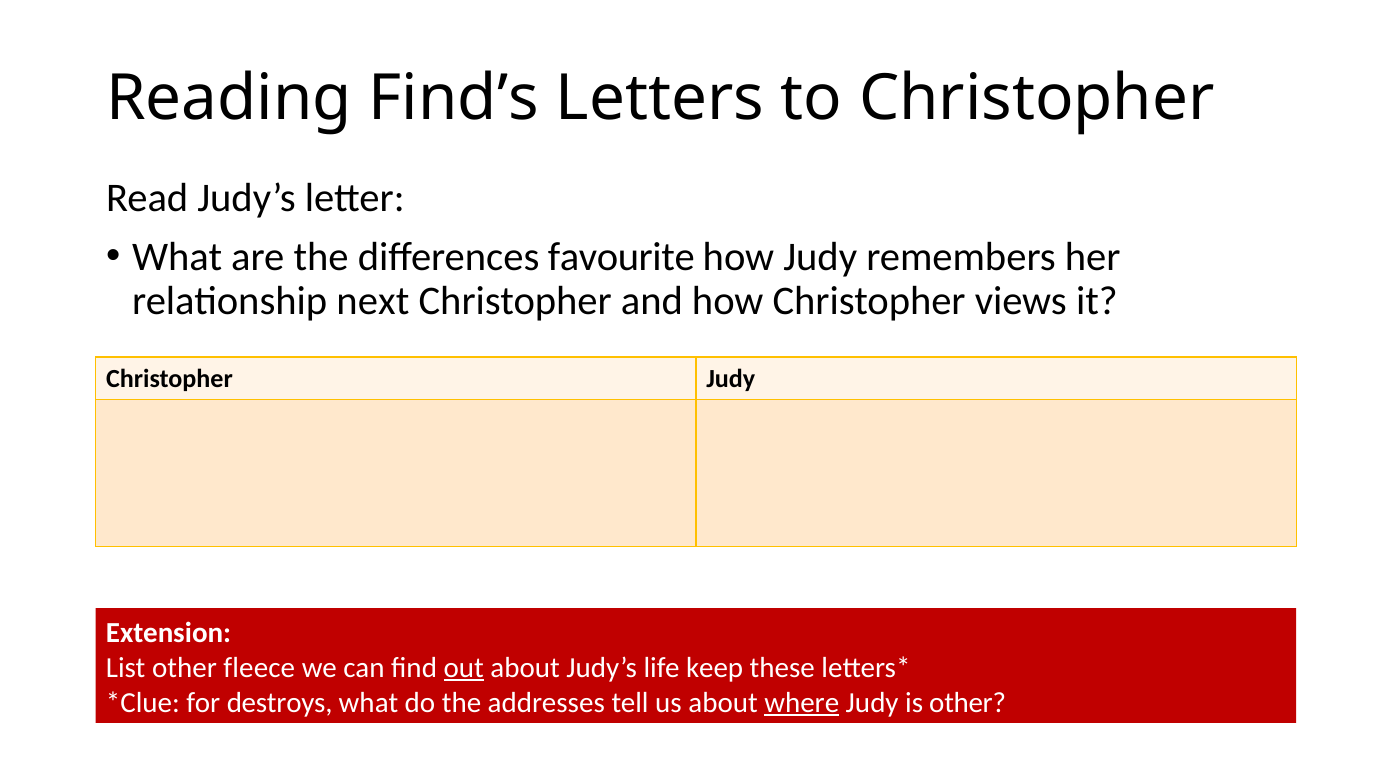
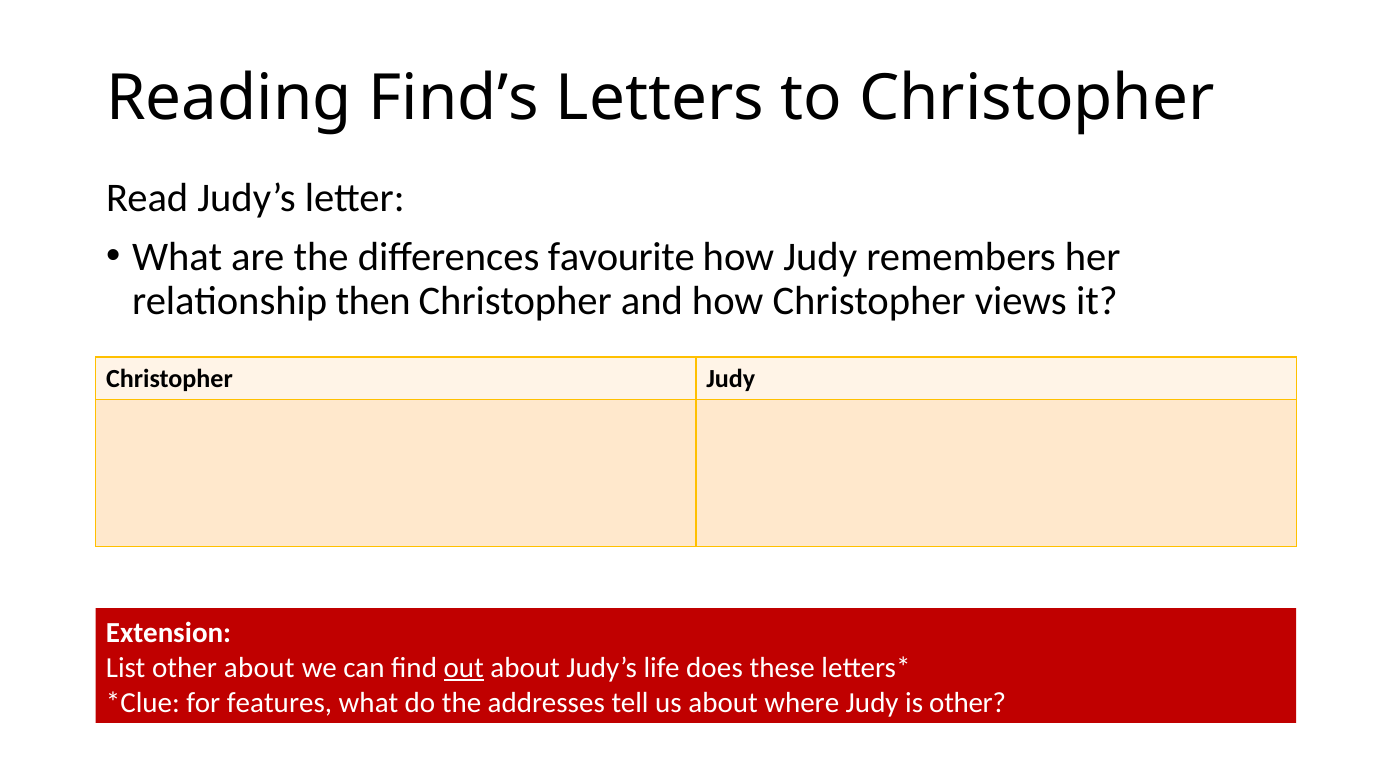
next: next -> then (373, 301)
other fleece: fleece -> about (259, 668)
keep: keep -> does (714, 668)
destroys: destroys -> features (279, 702)
where underline: present -> none (802, 702)
